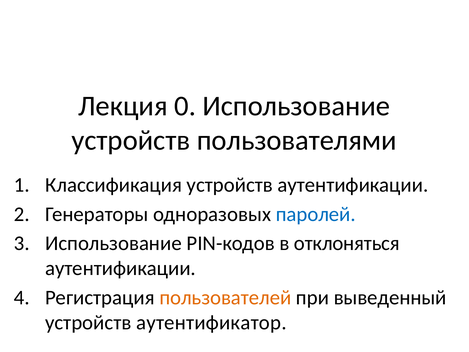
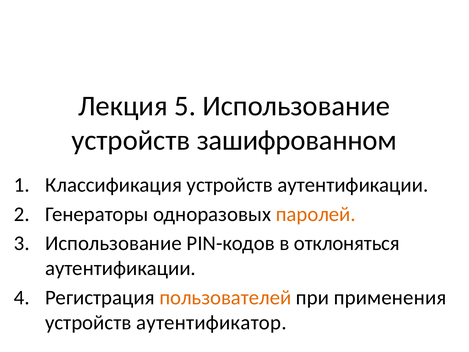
0: 0 -> 5 (185, 106)
пользователями: пользователями -> зашифрованном (297, 140)
паролей colour: blue -> orange (316, 214)
выведенный: выведенный -> применения (390, 297)
